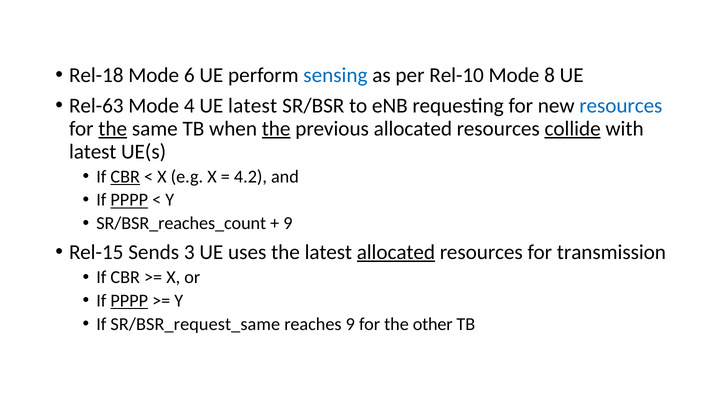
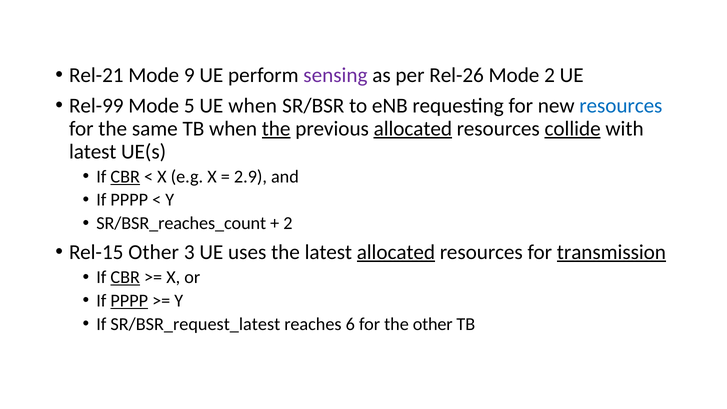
Rel-18: Rel-18 -> Rel-21 (96, 75)
6: 6 -> 9 (189, 75)
sensing colour: blue -> purple (335, 75)
Rel-10: Rel-10 -> Rel-26 (457, 75)
Mode 8: 8 -> 2 (550, 75)
Rel-63: Rel-63 -> Rel-99 (96, 106)
4: 4 -> 5 (189, 106)
UE latest: latest -> when (253, 106)
the underline: present -> none (113, 129)
allocated underline: none -> present (413, 129)
4.2: 4.2 -> 2.9 (251, 177)
PPPP underline: present -> none (129, 200)
9: 9 -> 2 (288, 223)
Rel-15 Sends: Sends -> Other (154, 252)
transmission underline: none -> present (611, 252)
CBR underline: none -> present (125, 277)
SR/BSR_request_same: SR/BSR_request_same -> SR/BSR_request_latest (195, 324)
reaches 9: 9 -> 6 (350, 324)
